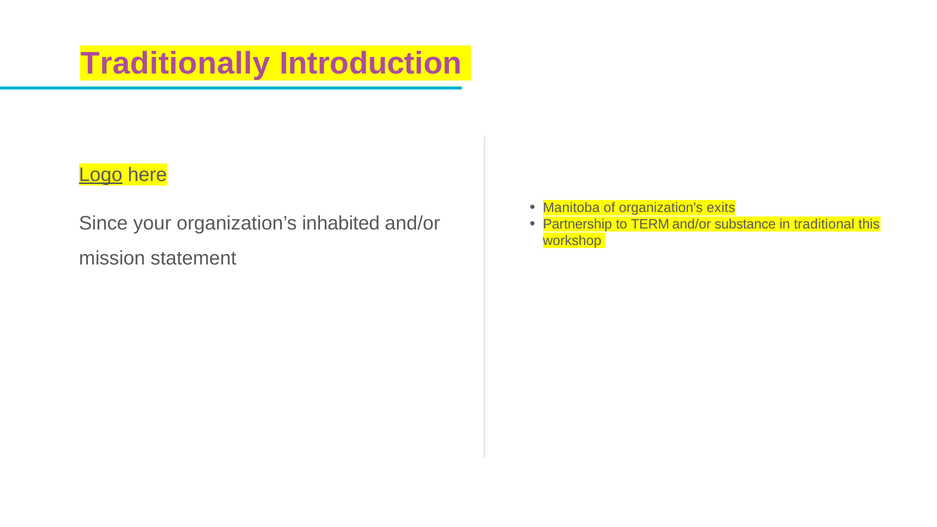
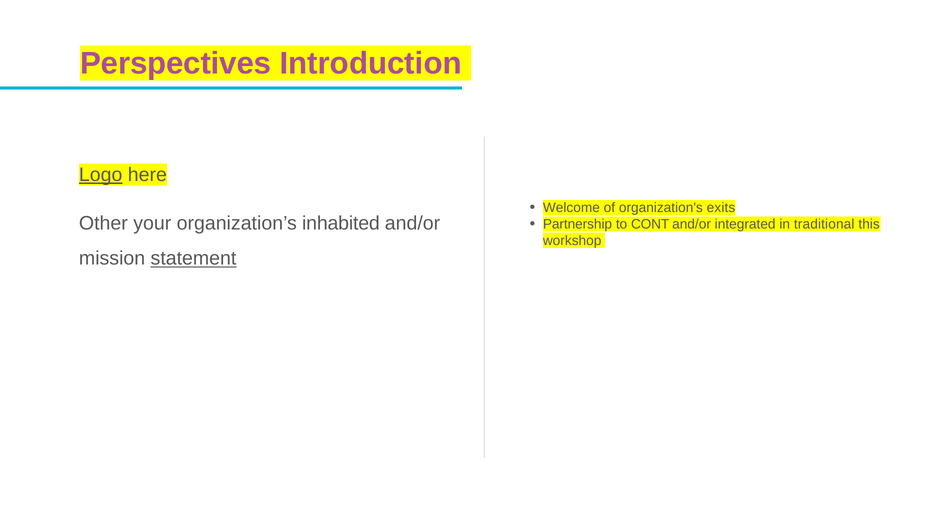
Traditionally: Traditionally -> Perspectives (176, 63)
Manitoba: Manitoba -> Welcome (571, 208)
Since: Since -> Other (103, 223)
TERM: TERM -> CONT (650, 224)
substance: substance -> integrated (745, 224)
statement underline: none -> present (194, 259)
